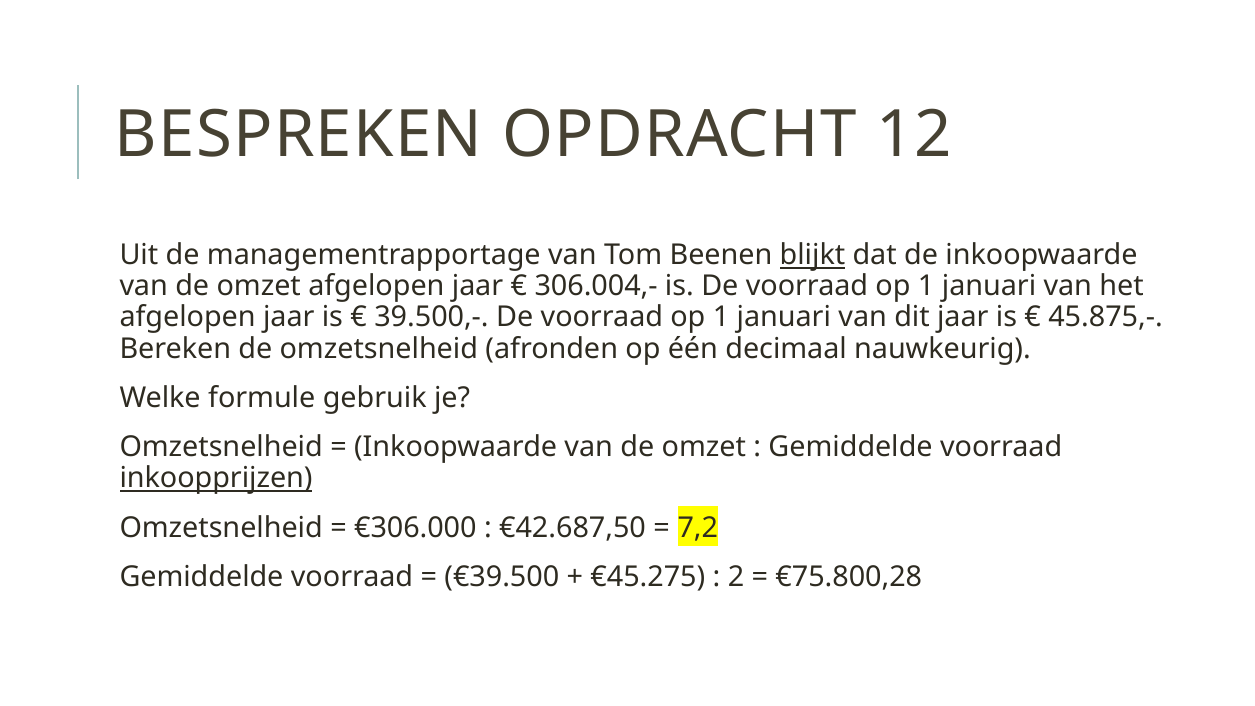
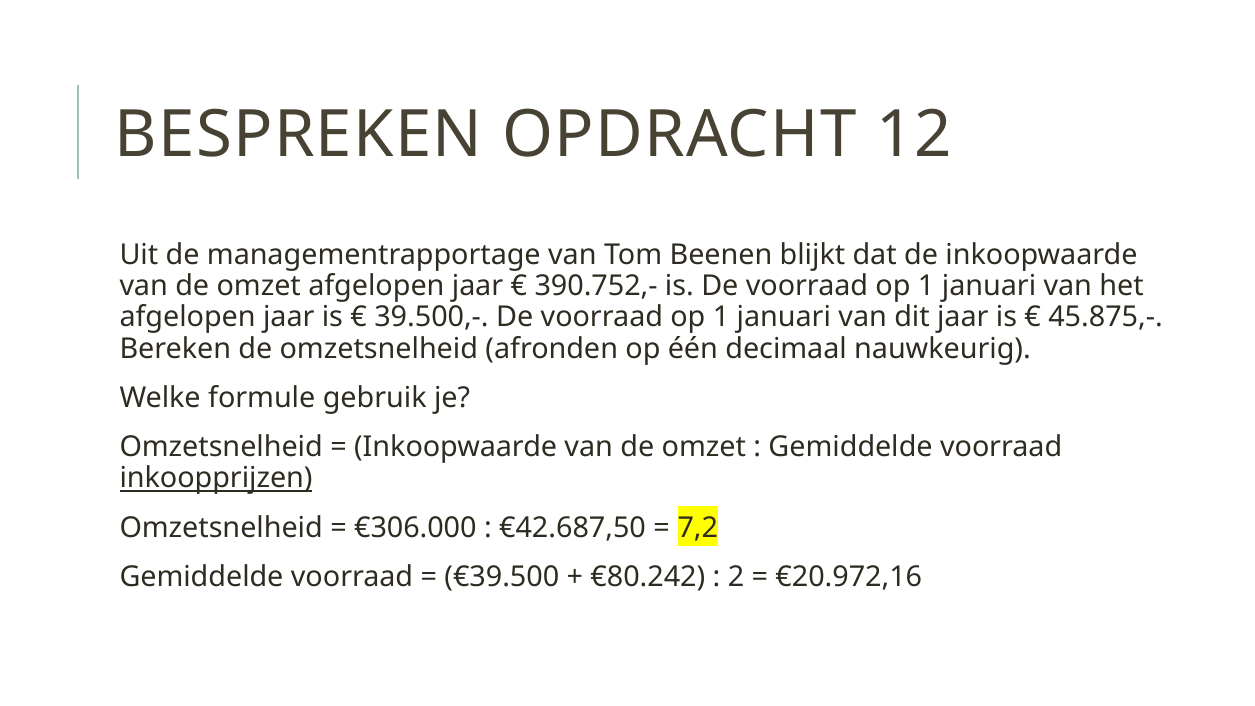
blijkt underline: present -> none (812, 255)
306.004,-: 306.004,- -> 390.752,- (596, 286)
€45.275: €45.275 -> €80.242 (648, 577)
€75.800,28: €75.800,28 -> €20.972,16 (849, 577)
